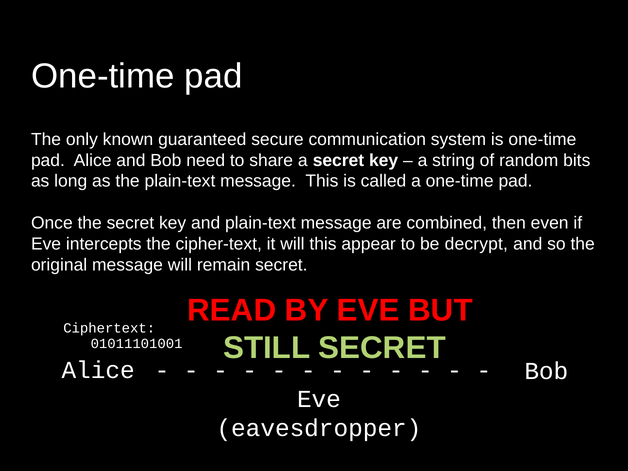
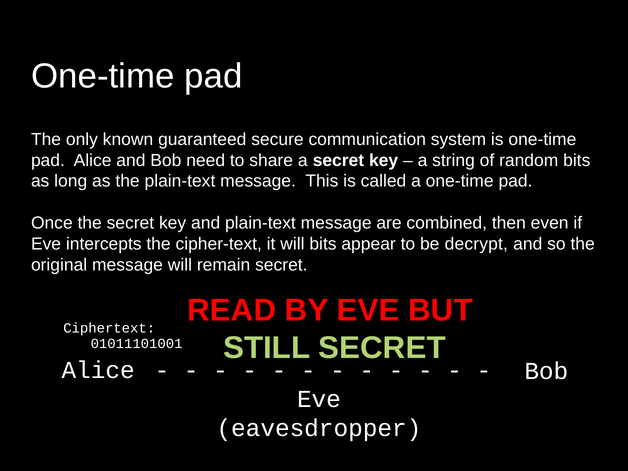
will this: this -> bits (323, 244)
